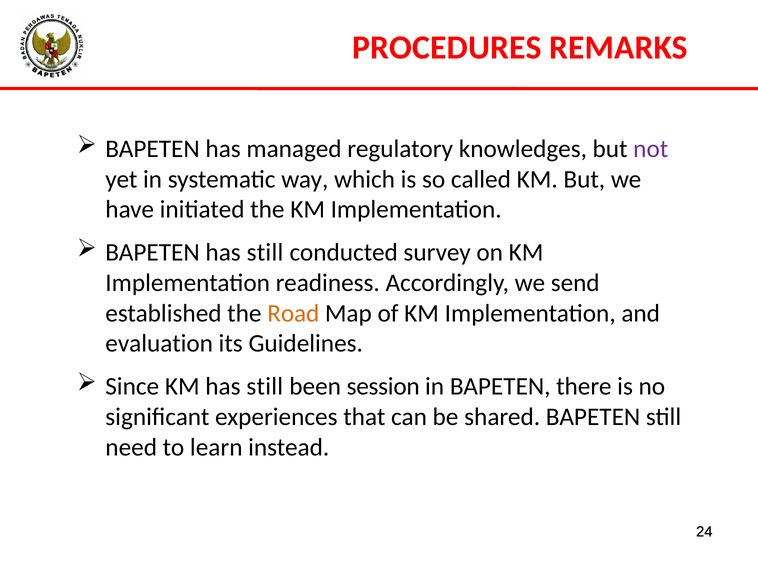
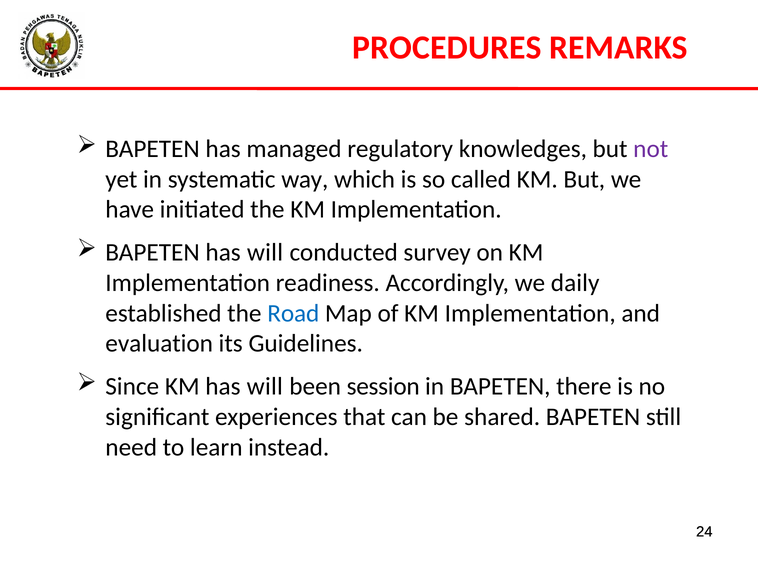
BAPETEN has still: still -> will (265, 252)
send: send -> daily (575, 283)
Road colour: orange -> blue (293, 313)
KM has still: still -> will (265, 386)
